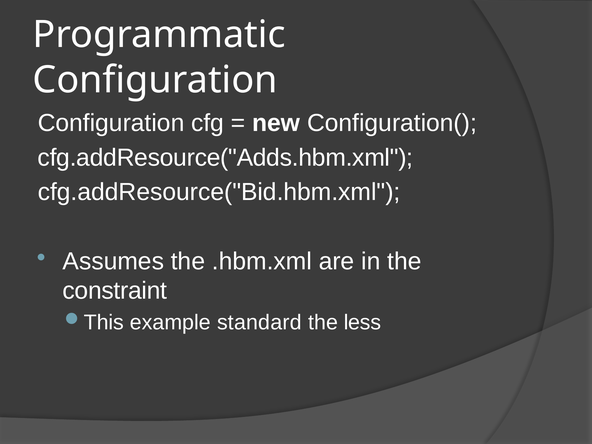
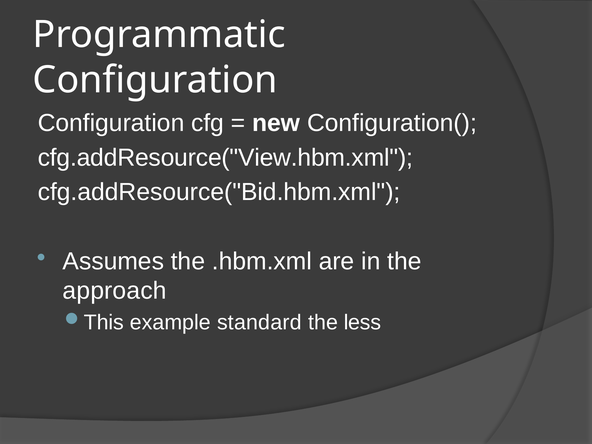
cfg.addResource("Adds.hbm.xml: cfg.addResource("Adds.hbm.xml -> cfg.addResource("View.hbm.xml (225, 158)
constraint: constraint -> approach (115, 291)
